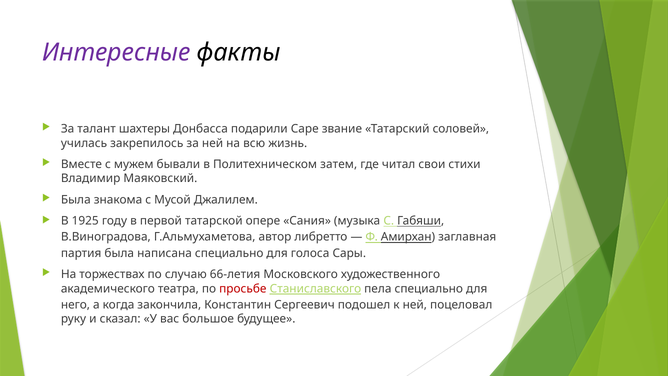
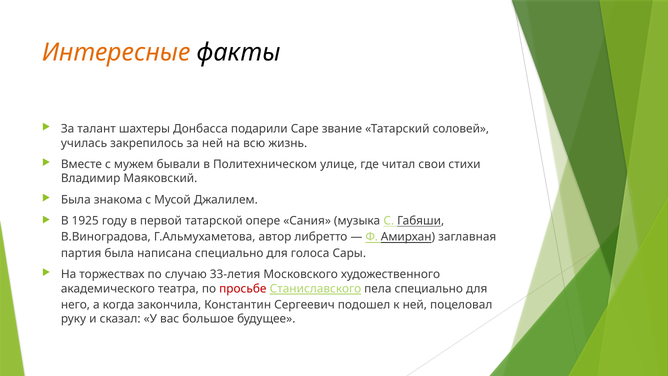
Интересные colour: purple -> orange (116, 53)
затем: затем -> улице (339, 164)
66-летия: 66-летия -> 33-летия (235, 274)
